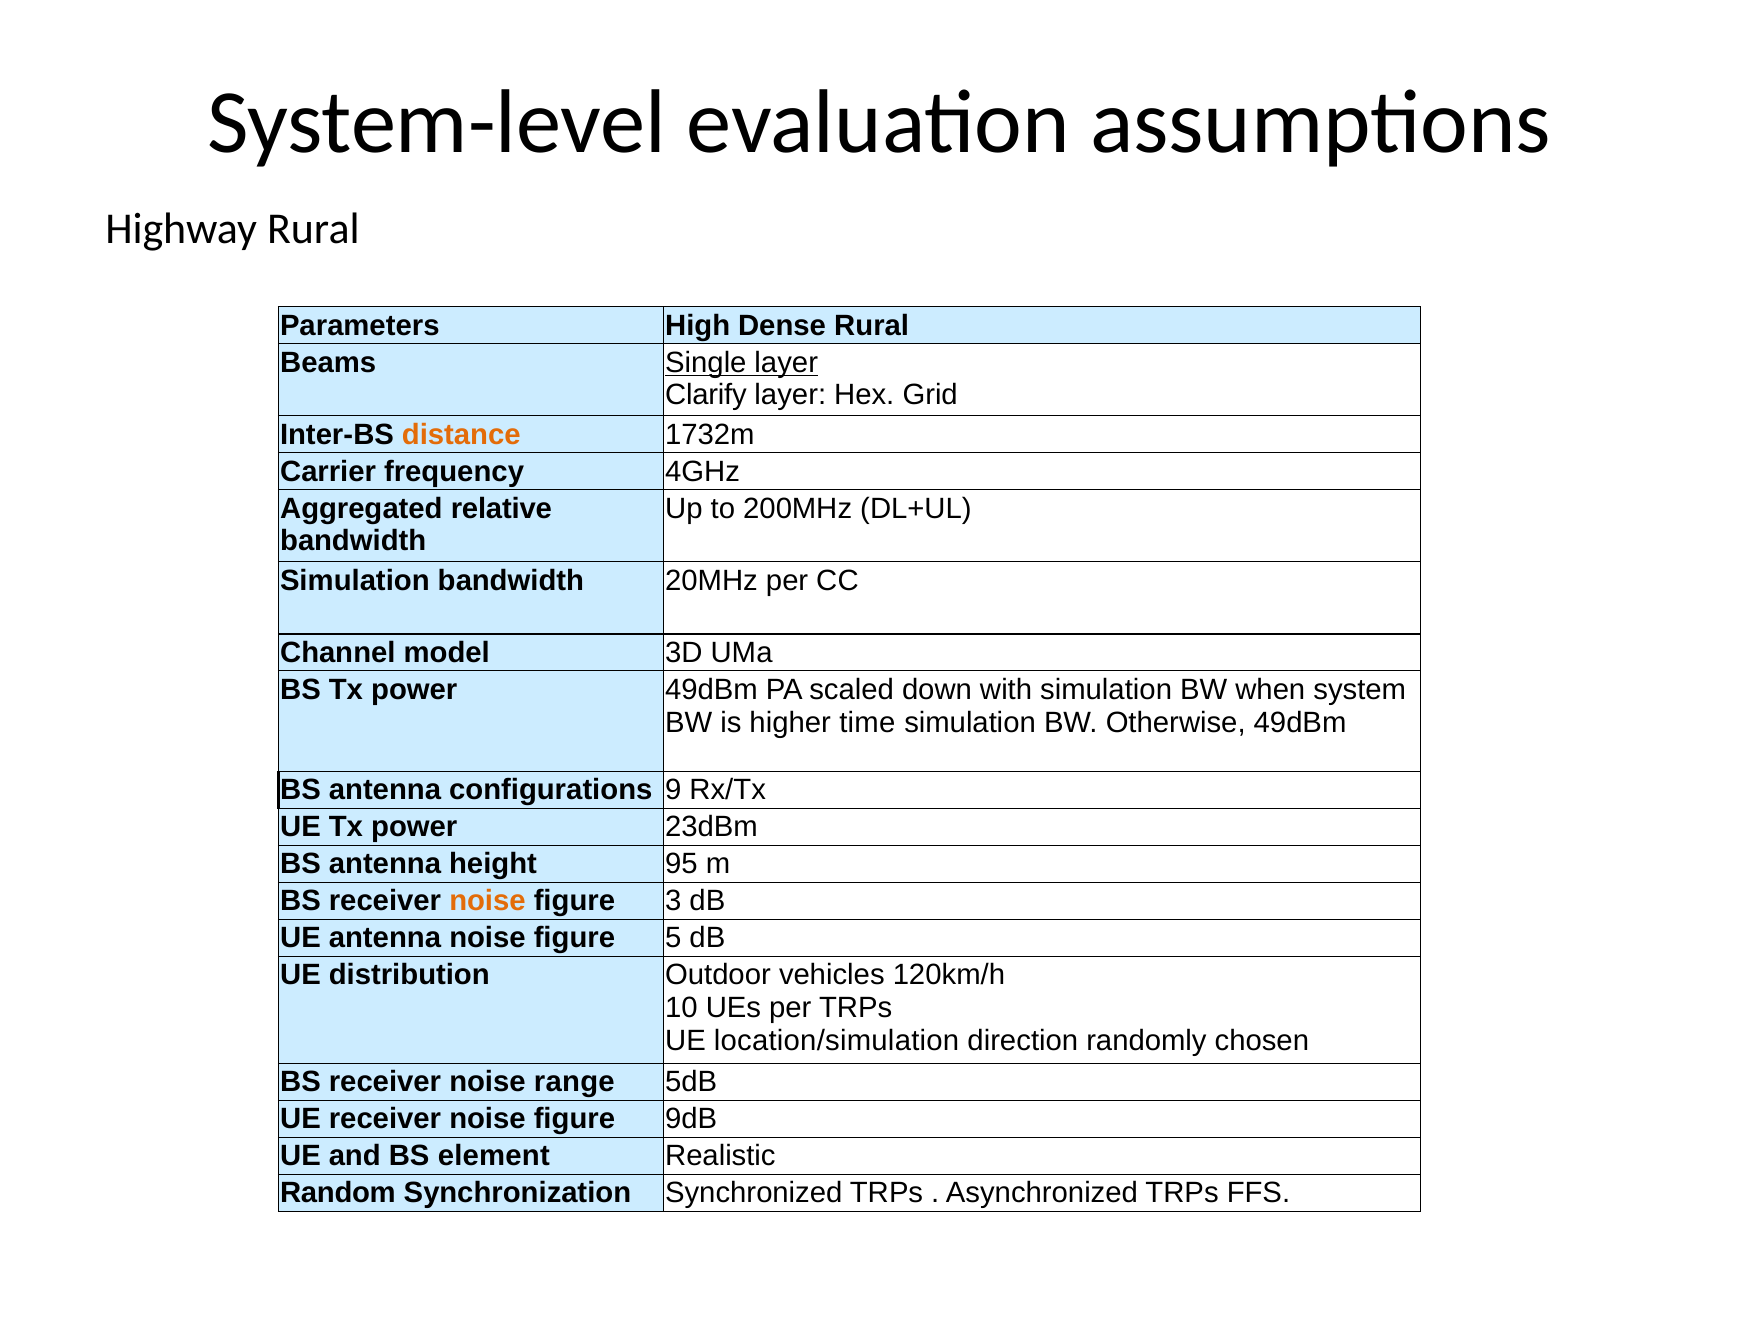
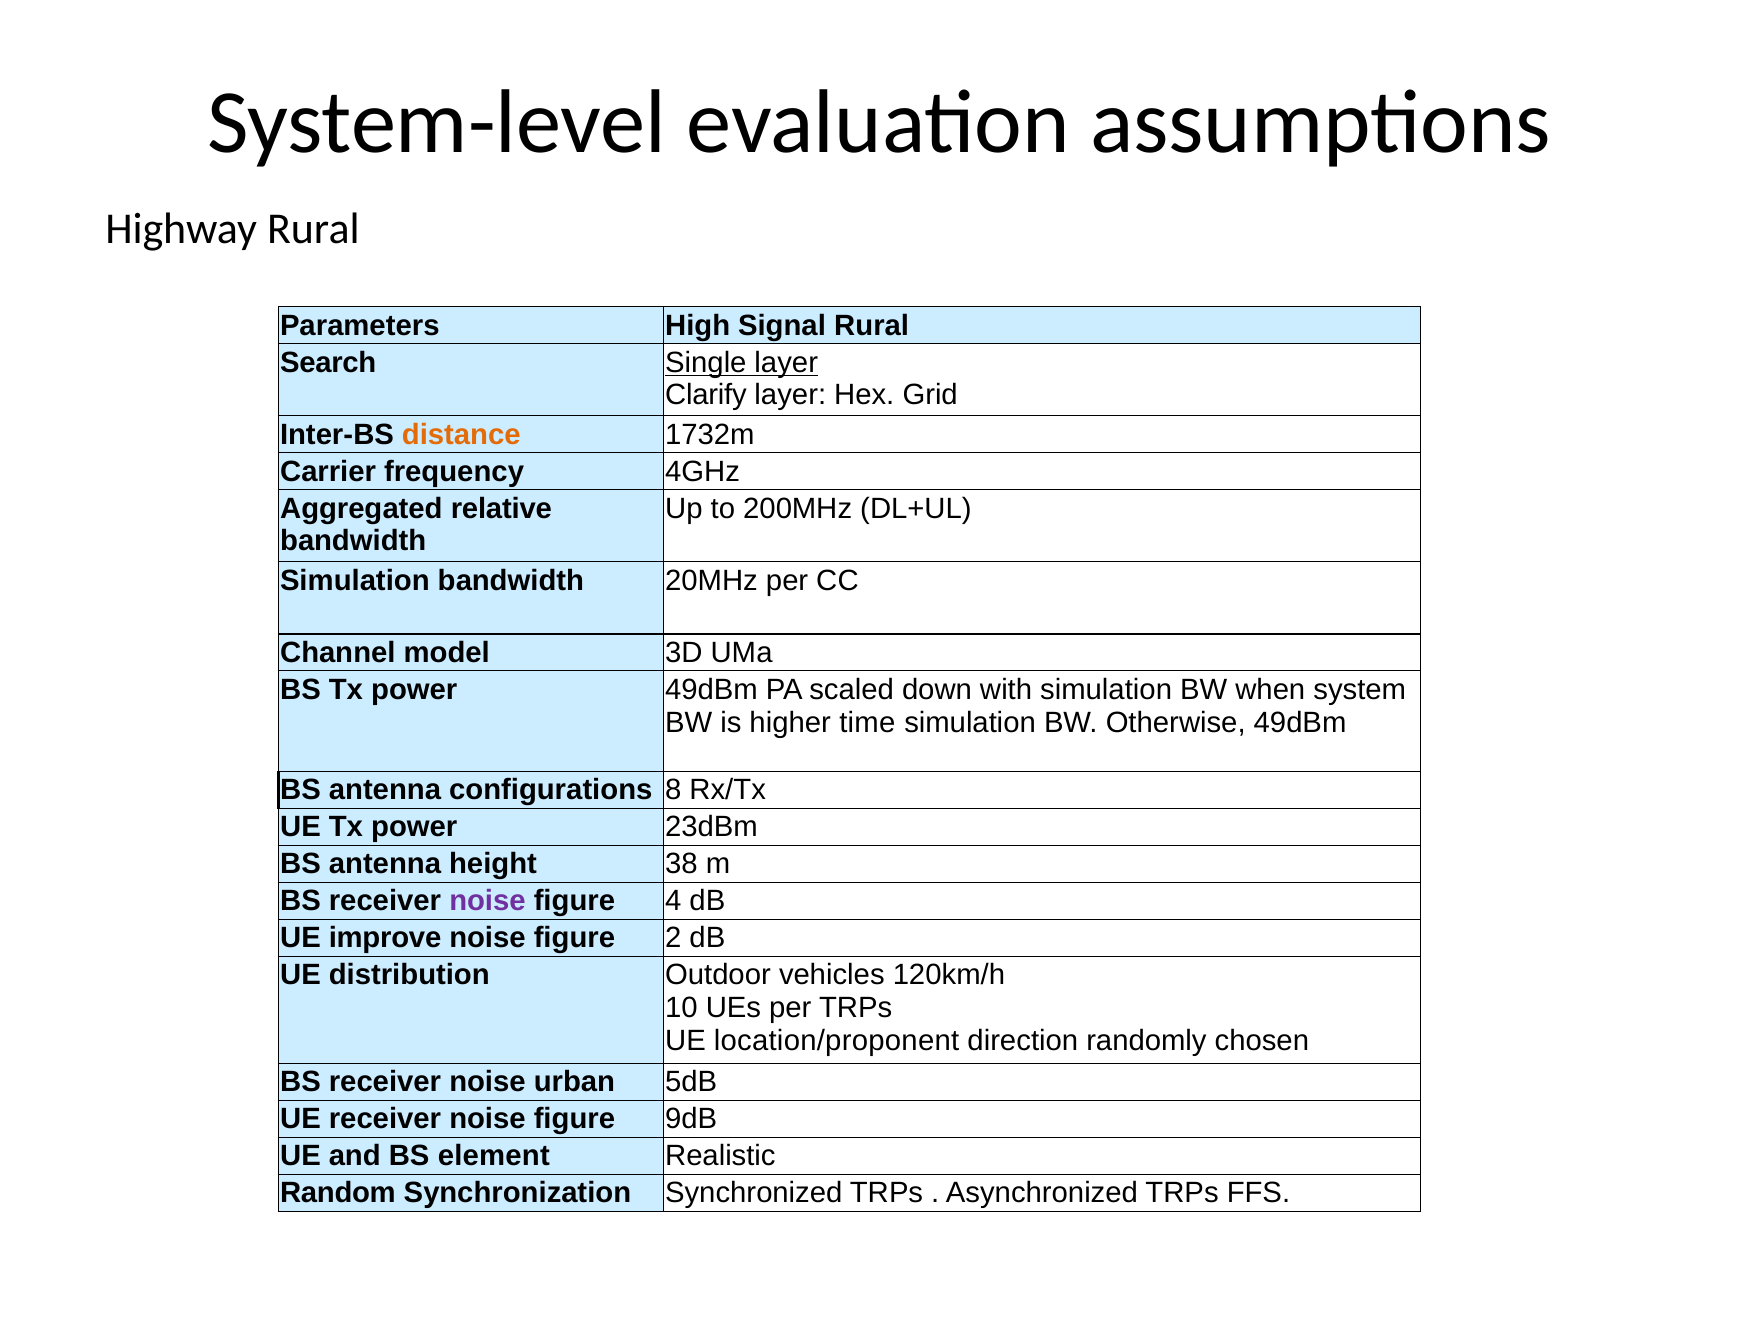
Dense: Dense -> Signal (782, 325)
Beams: Beams -> Search (328, 362)
9: 9 -> 8 (673, 790)
95: 95 -> 38 (681, 864)
noise colour: orange -> purple (487, 901)
3: 3 -> 4 (673, 901)
UE antenna: antenna -> improve (385, 937)
5: 5 -> 2 (673, 937)
location/simulation: location/simulation -> location/proponent (837, 1040)
range: range -> urban (574, 1082)
